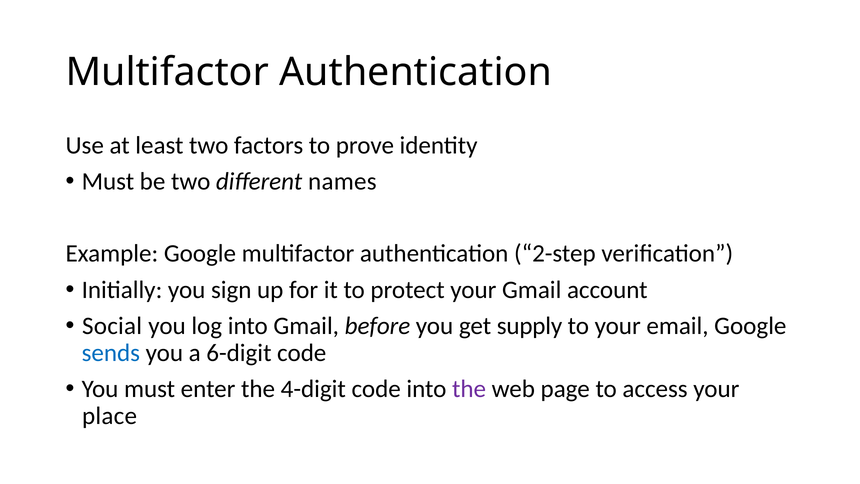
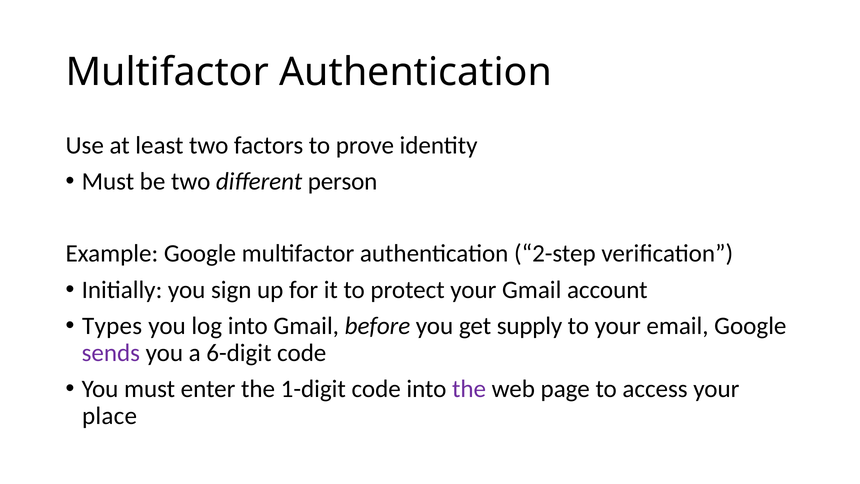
names: names -> person (343, 181)
Social: Social -> Types (112, 326)
sends colour: blue -> purple (111, 353)
4-digit: 4-digit -> 1-digit (313, 389)
